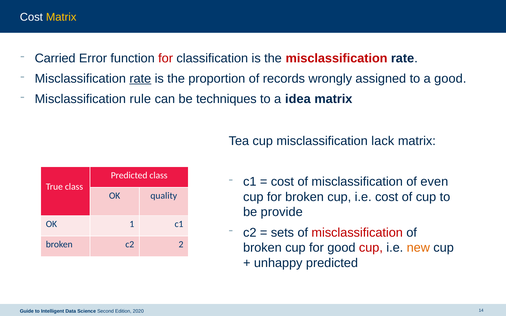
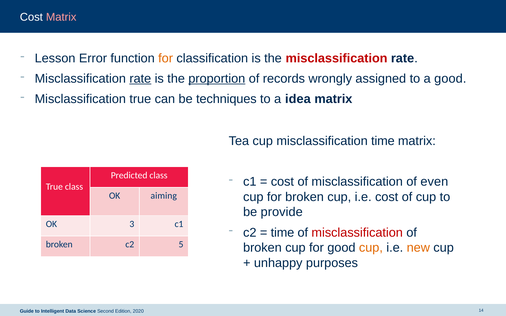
Matrix colour: yellow -> pink (61, 17)
Carried: Carried -> Lesson (55, 58)
for colour: red -> orange (166, 58)
proportion underline: none -> present (217, 79)
Misclassification rule: rule -> true (140, 99)
misclassification lack: lack -> time (383, 141)
quality: quality -> aiming (164, 196)
1: 1 -> 3 (132, 224)
sets: sets -> time (282, 233)
2: 2 -> 5 (181, 245)
cup colour: red -> orange (371, 248)
unhappy predicted: predicted -> purposes (332, 263)
